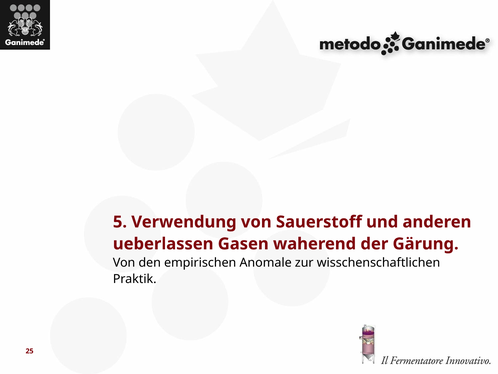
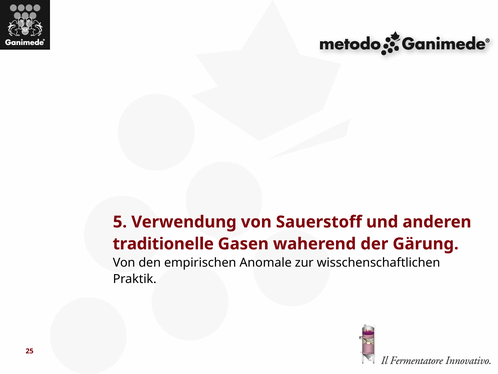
ueberlassen: ueberlassen -> traditionelle (163, 244)
